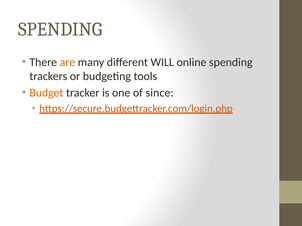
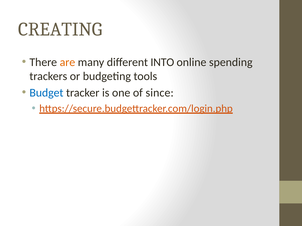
SPENDING: SPENDING -> CREATING (60, 29)
WILL: WILL -> INTO (162, 62)
Budget colour: orange -> blue (46, 93)
